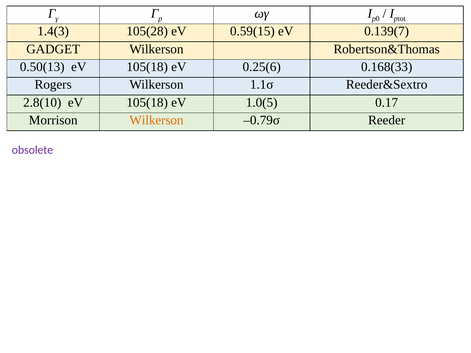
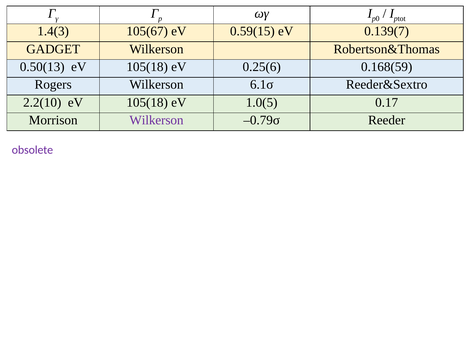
105(28: 105(28 -> 105(67 (147, 31)
0.168(33: 0.168(33 -> 0.168(59 (387, 67)
1.1σ: 1.1σ -> 6.1σ (262, 85)
2.8(10: 2.8(10 -> 2.2(10 (42, 102)
Wilkerson colour: orange -> purple (157, 120)
